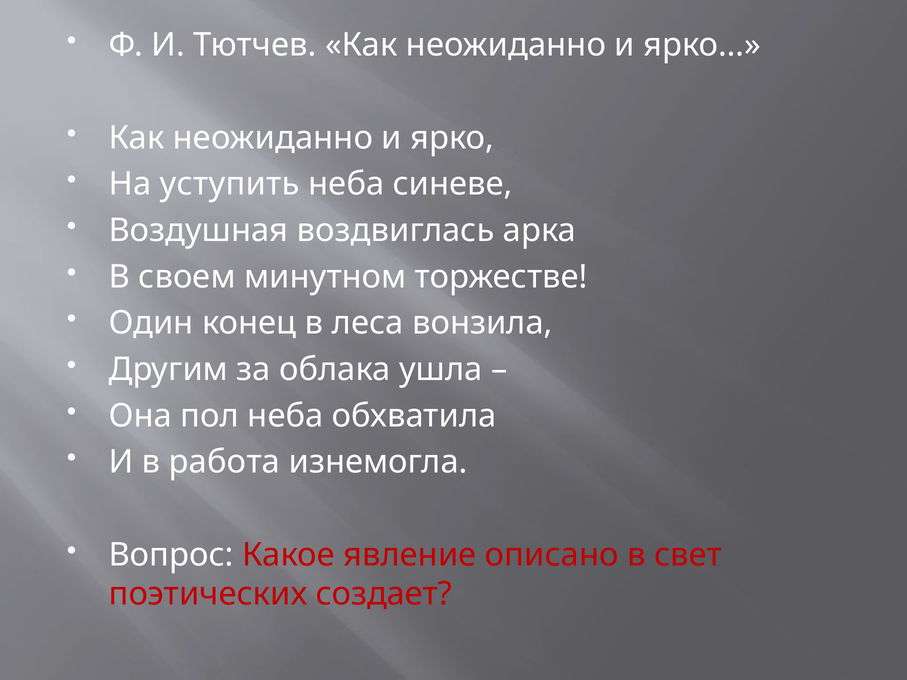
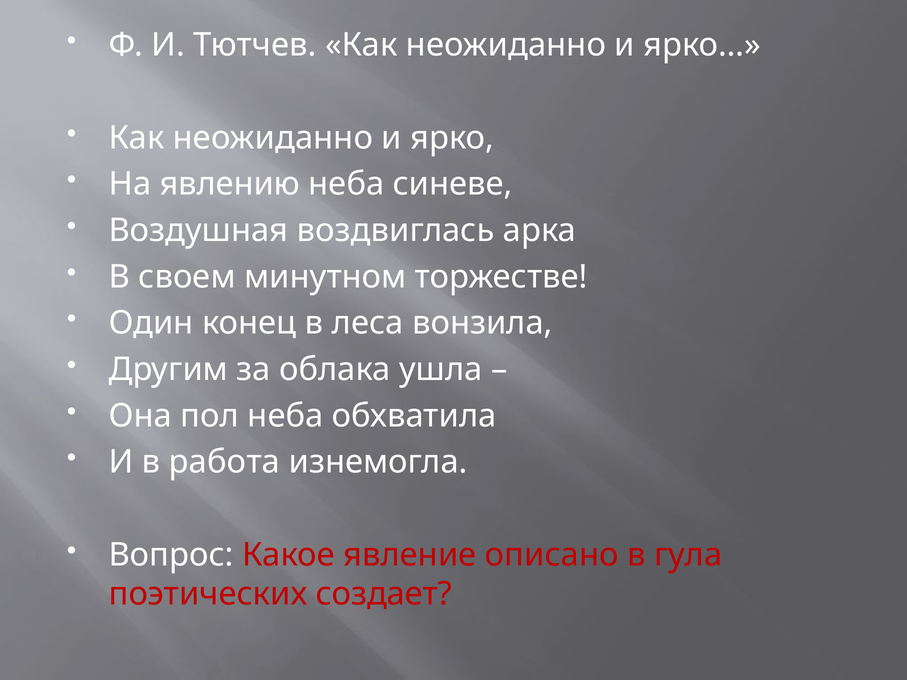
уступить: уступить -> явлению (230, 184)
свет: свет -> гула (688, 555)
